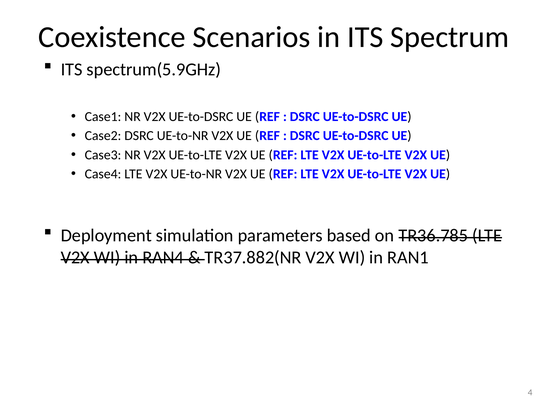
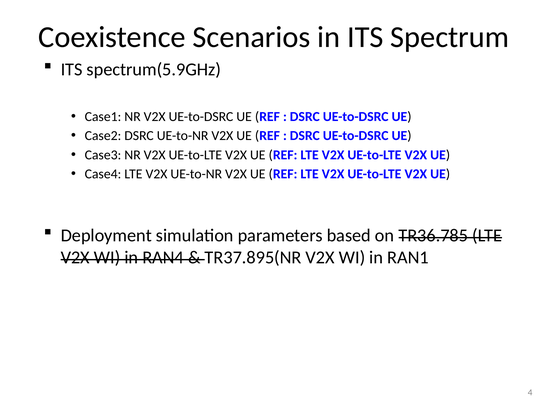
TR37.882(NR: TR37.882(NR -> TR37.895(NR (253, 258)
